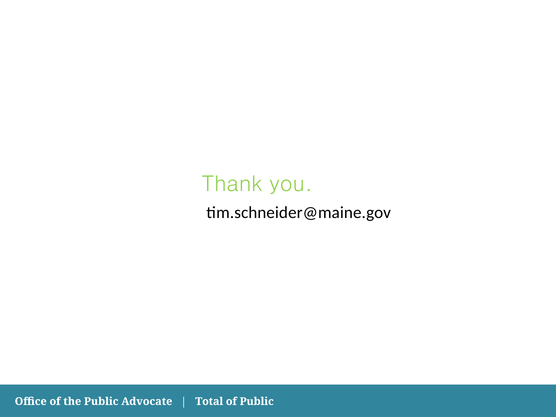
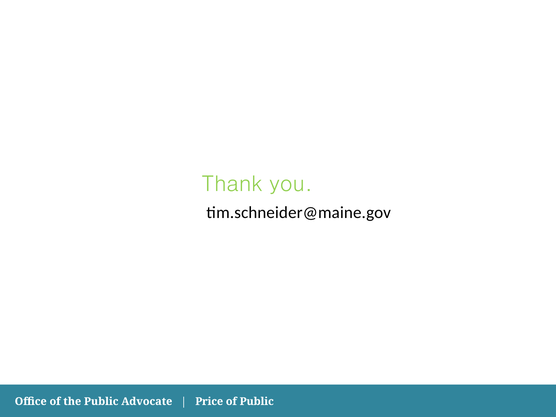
Total: Total -> Price (209, 401)
